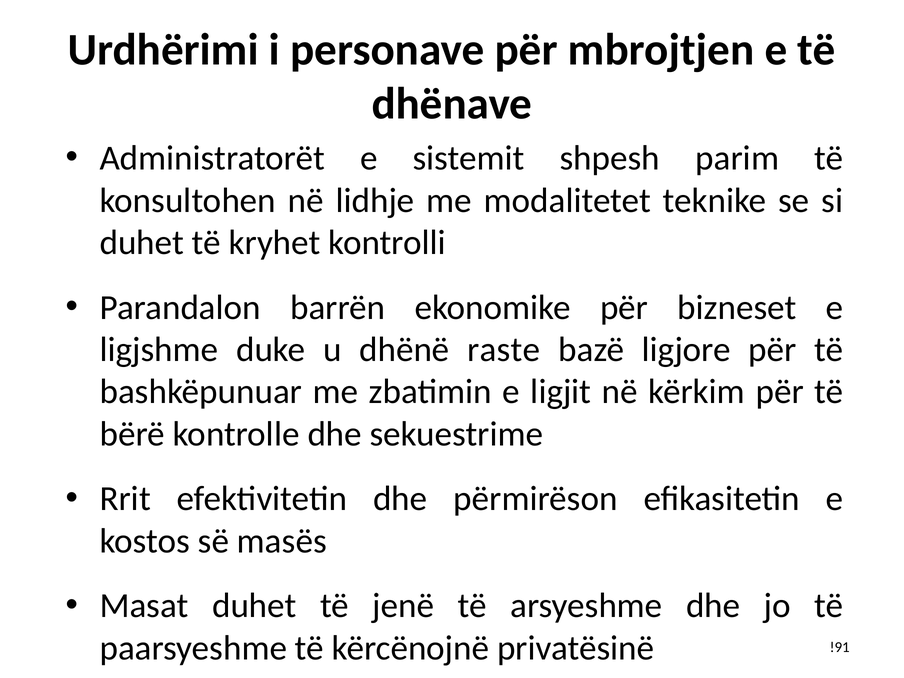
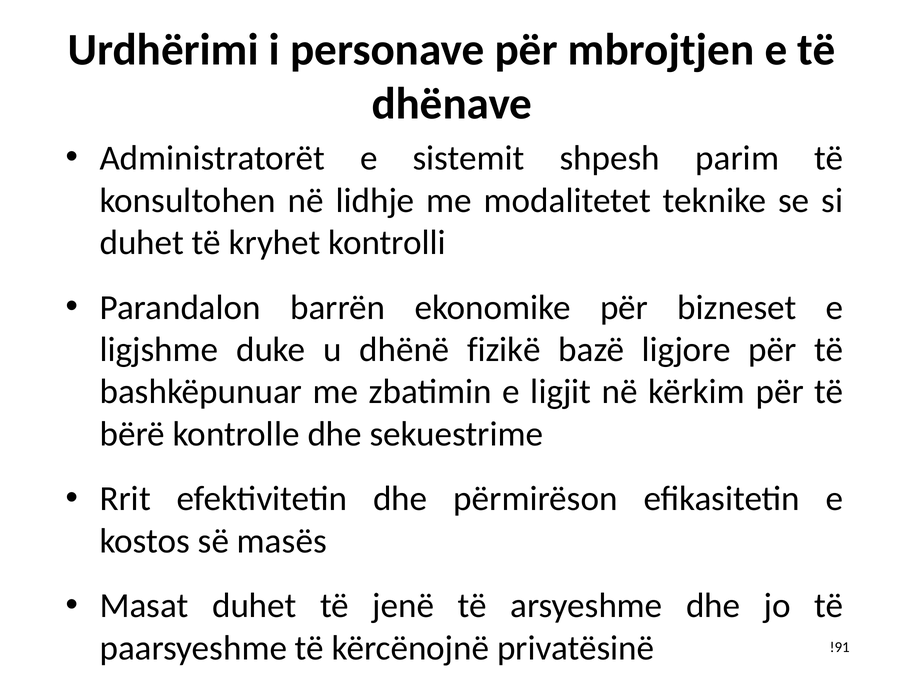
raste: raste -> fizikë (504, 350)
